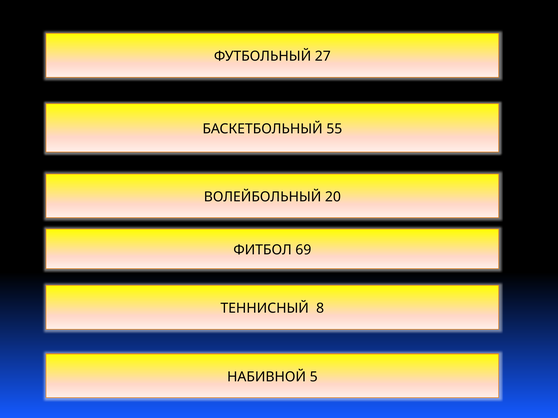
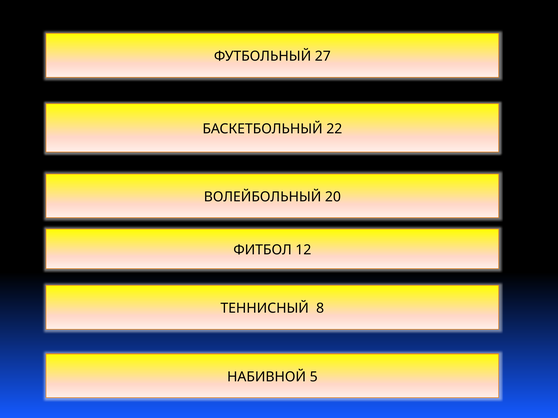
55: 55 -> 22 (334, 129)
69: 69 -> 12 (303, 250)
